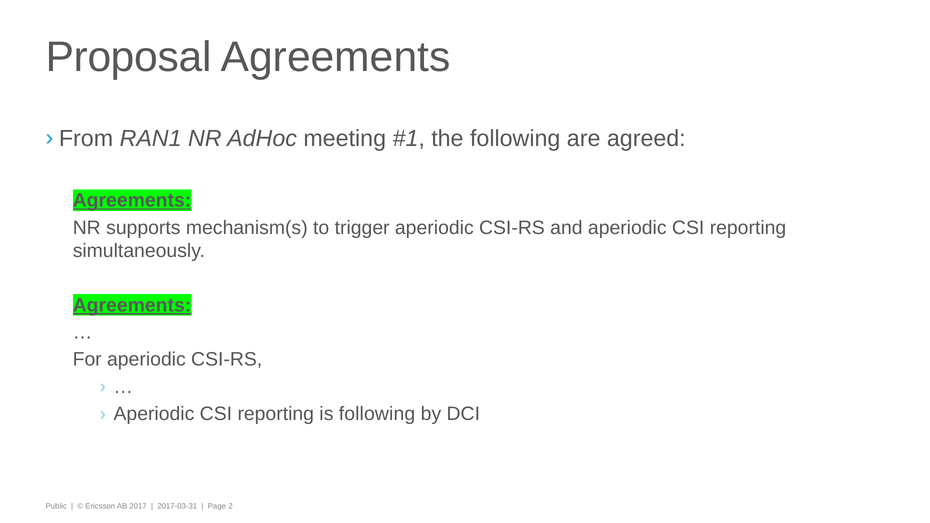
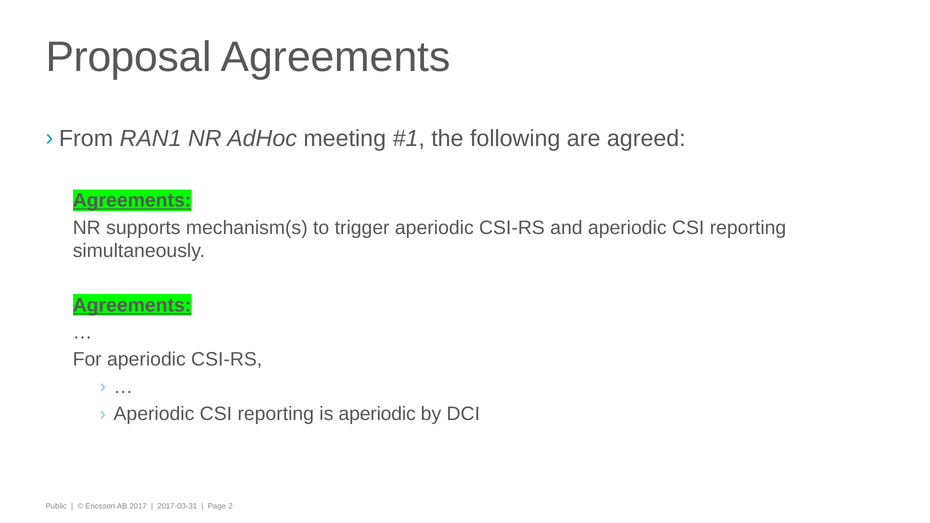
is following: following -> aperiodic (377, 414)
